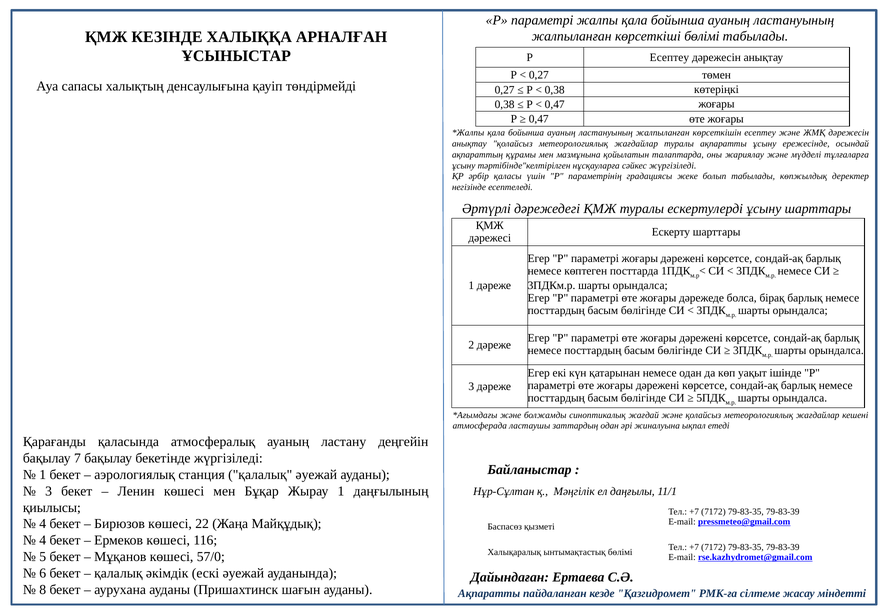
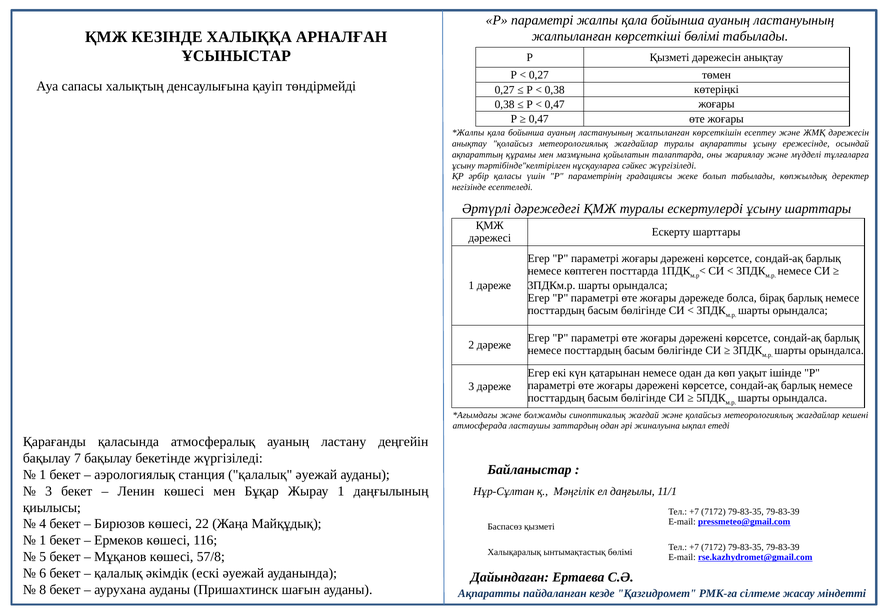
Р Есептеу: Есептеу -> Қызметі (670, 57)
4: 4 -> 1 (43, 540)
57/0: 57/0 -> 57/8 (211, 557)
